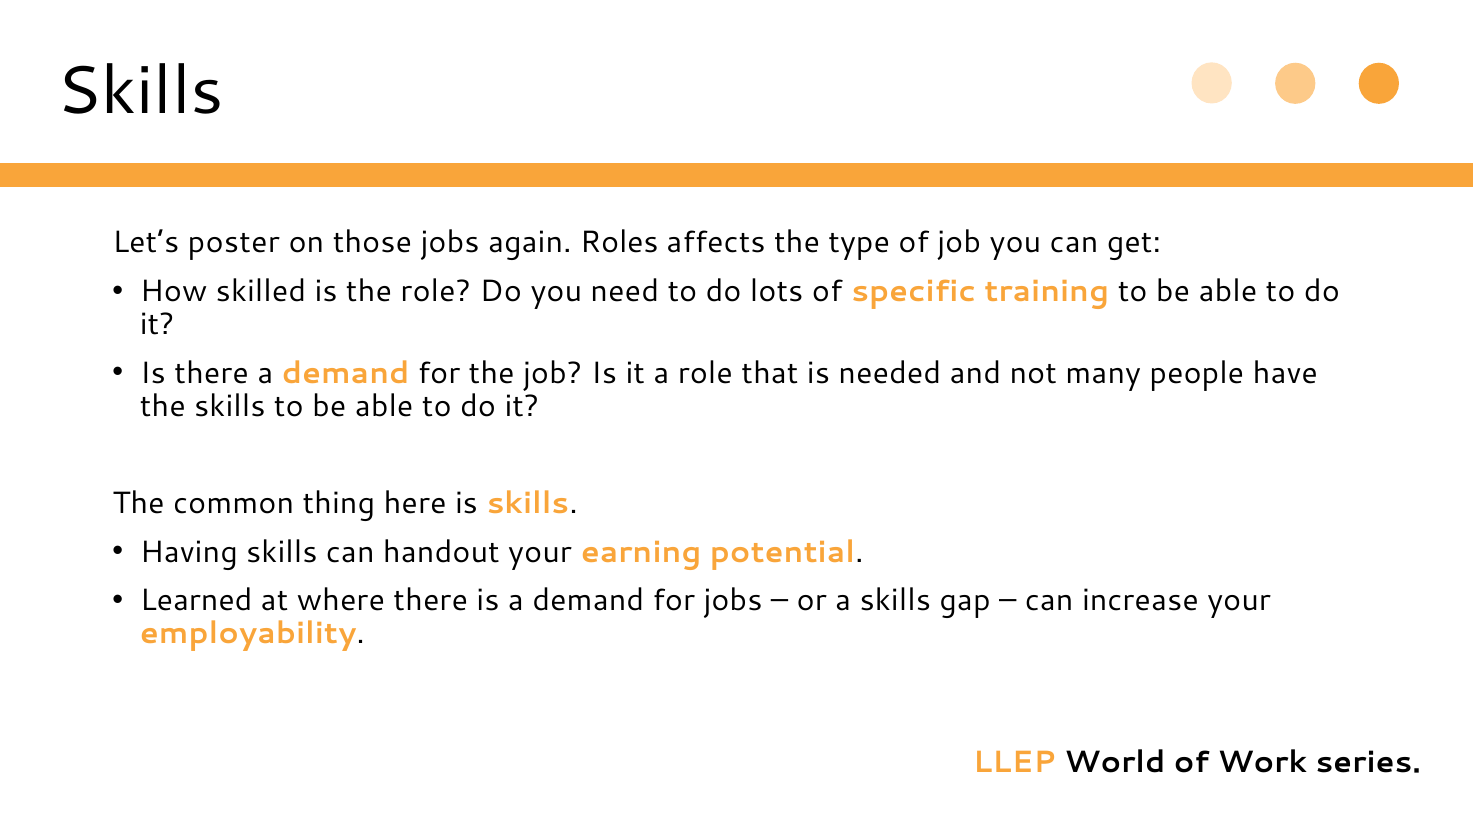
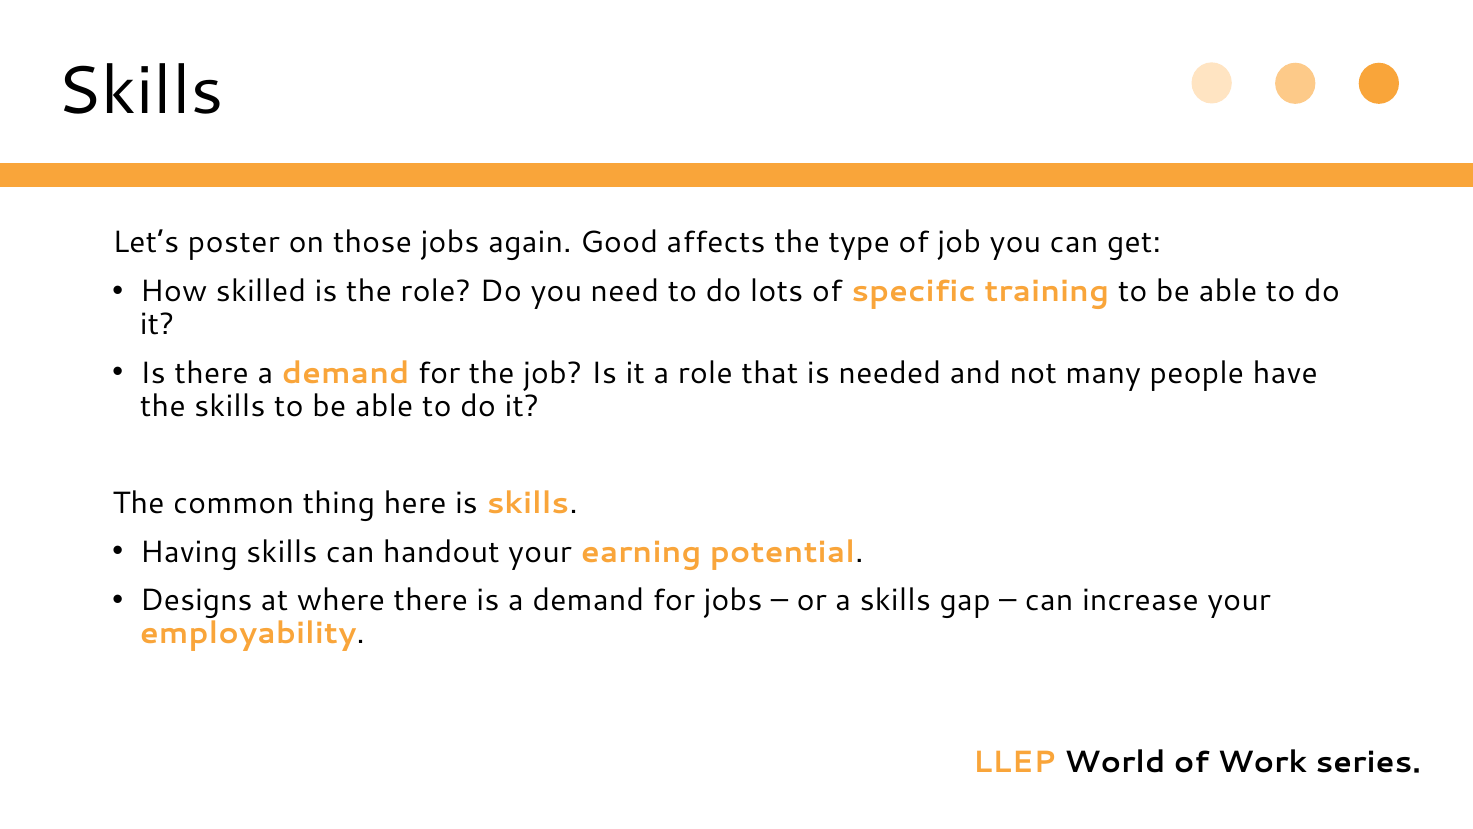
Roles: Roles -> Good (619, 243)
Learned: Learned -> Designs (196, 600)
